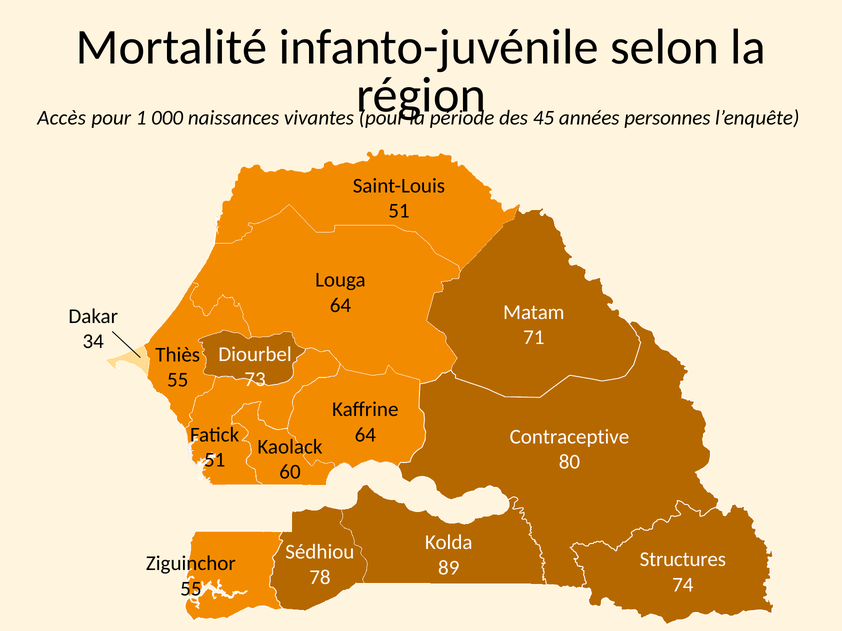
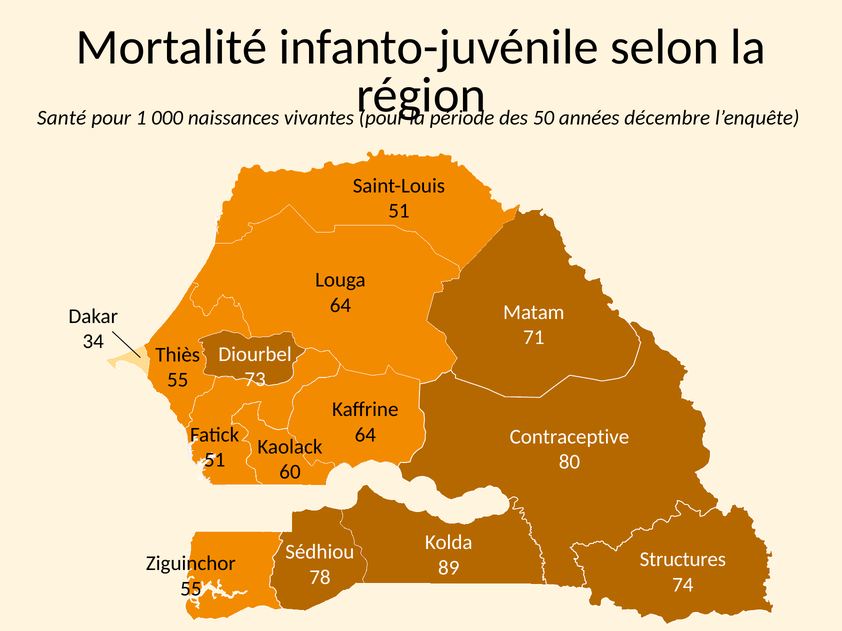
Accès: Accès -> Santé (62, 118)
45: 45 -> 50 (544, 118)
personnes: personnes -> décembre (667, 118)
